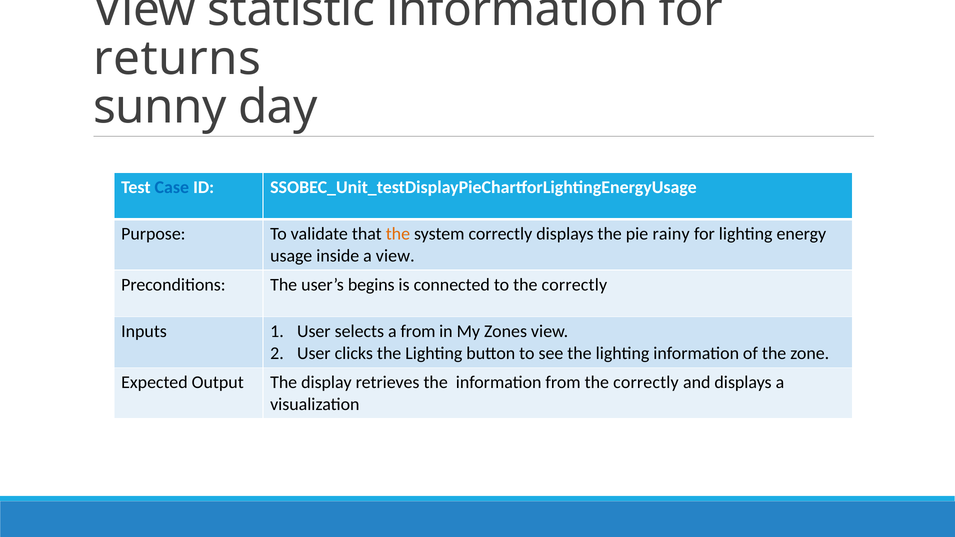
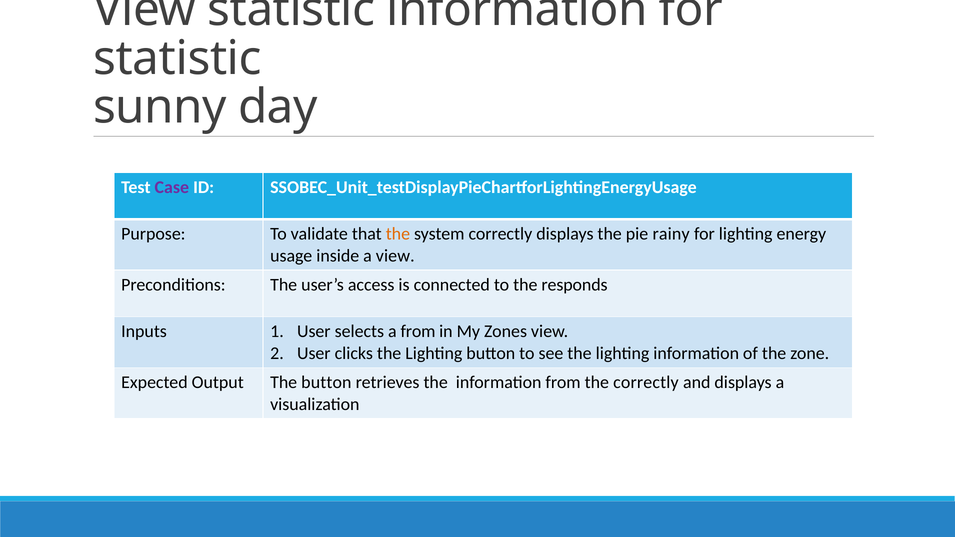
returns: returns -> statistic (177, 58)
Case colour: blue -> purple (172, 187)
begins: begins -> access (371, 285)
to the correctly: correctly -> responds (575, 285)
The display: display -> button (326, 383)
